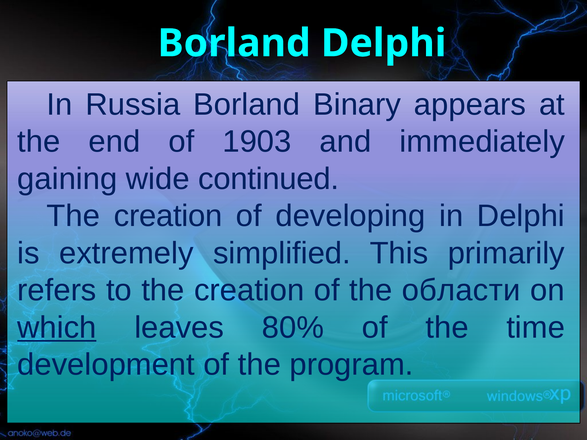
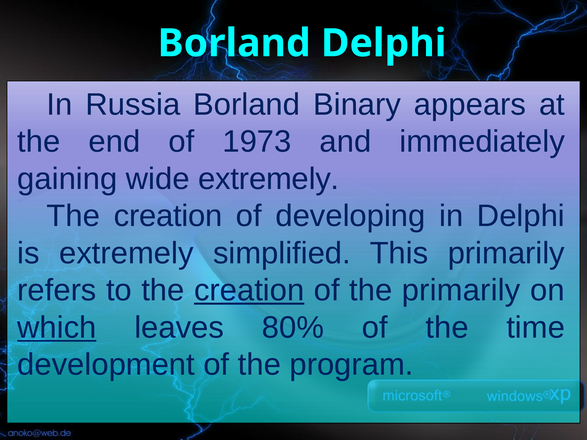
1903: 1903 -> 1973 (257, 142)
wide continued: continued -> extremely (269, 179)
creation underline: none -> present (249, 291)
the области: области -> primarily (461, 291)
